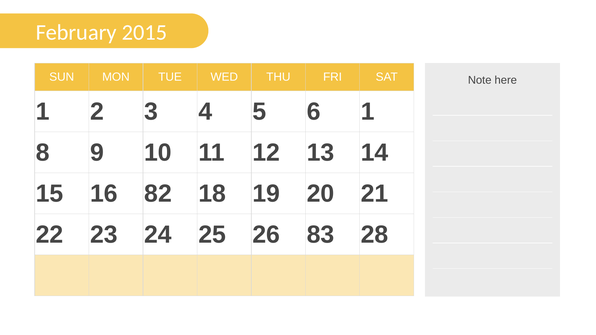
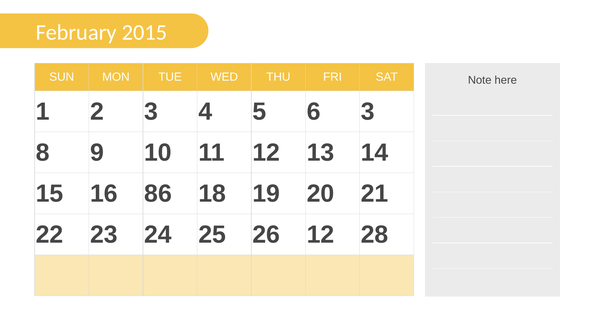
6 1: 1 -> 3 (368, 112)
82: 82 -> 86 (158, 194)
26 83: 83 -> 12 (320, 235)
